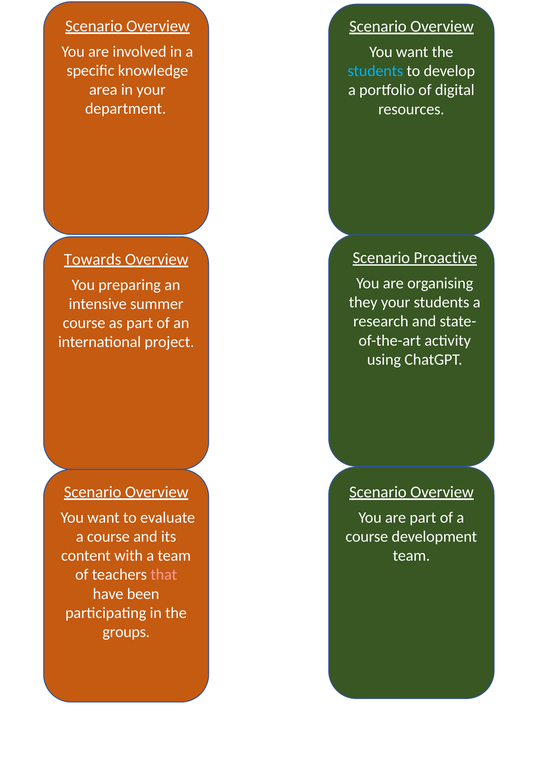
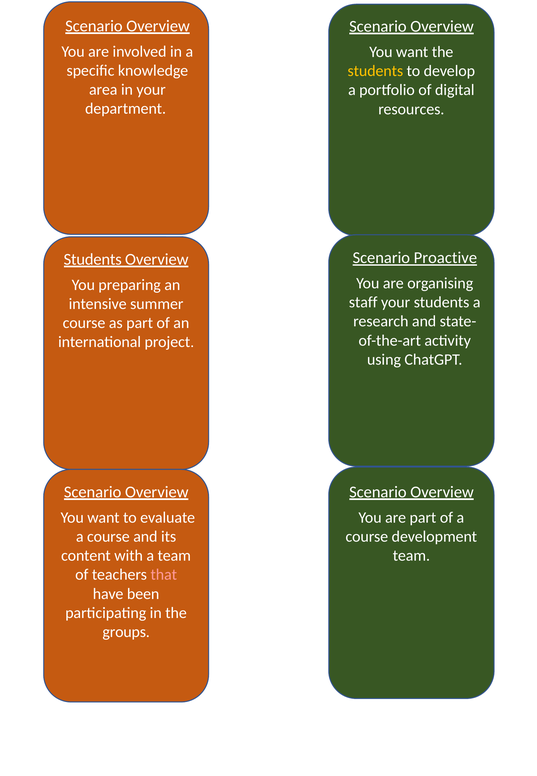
students colour: light blue -> yellow (375, 71)
Towards: Towards -> Students (93, 259)
they: they -> staff (363, 302)
